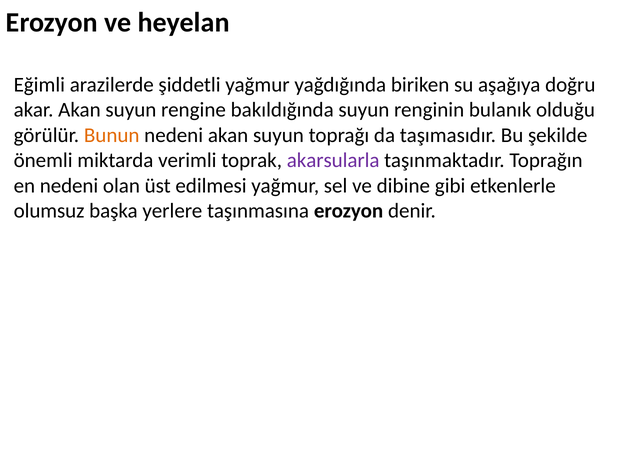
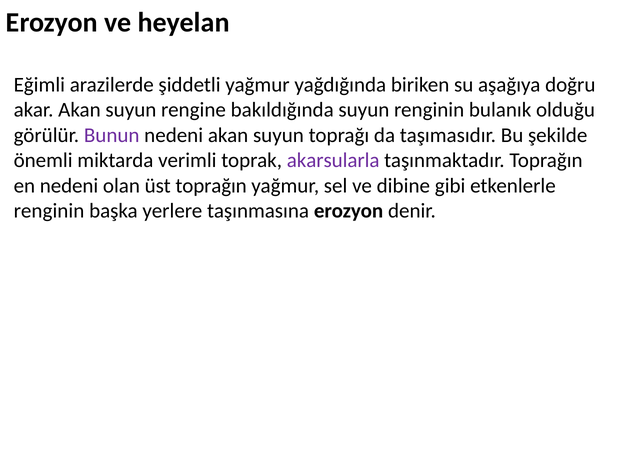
Bunun colour: orange -> purple (112, 135)
üst edilmesi: edilmesi -> toprağın (211, 186)
olumsuz: olumsuz -> renginin (49, 211)
